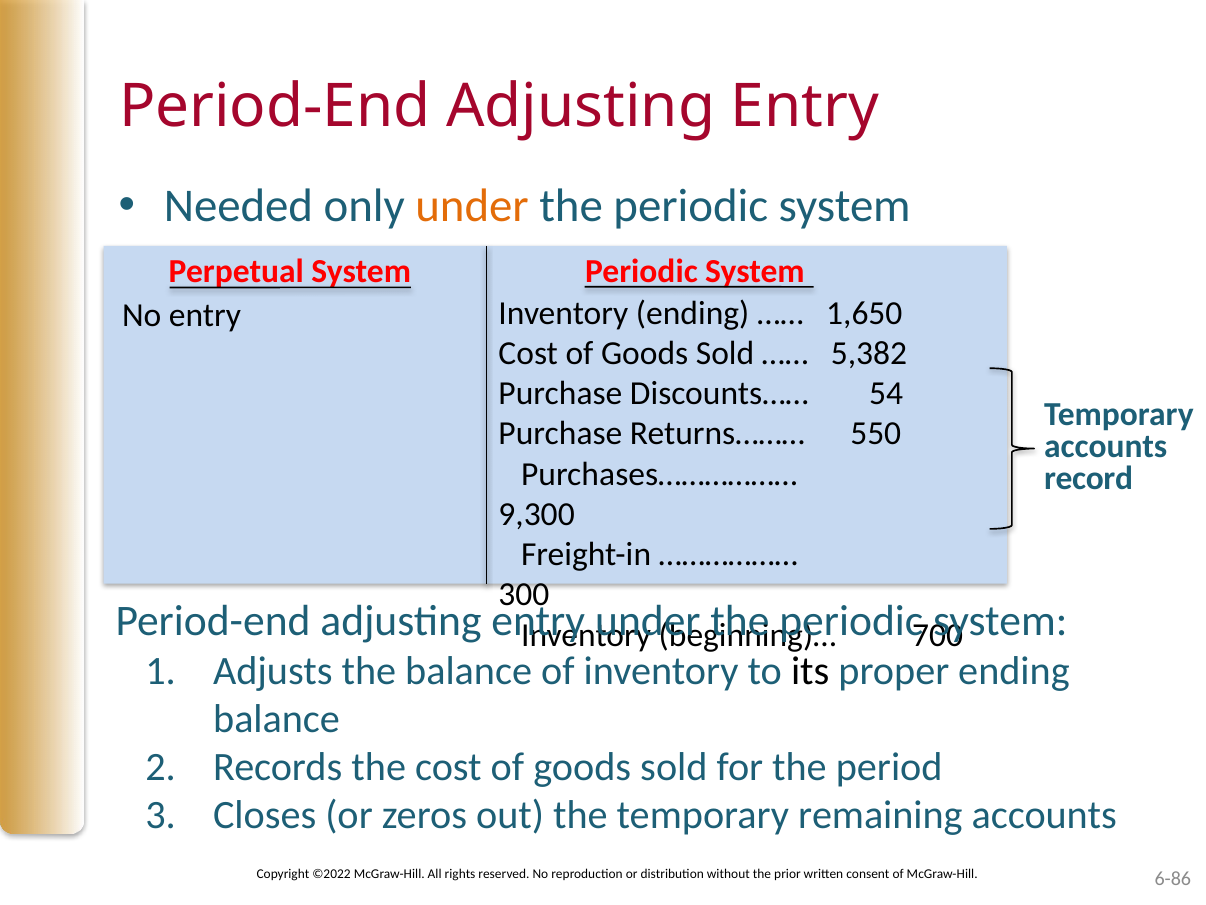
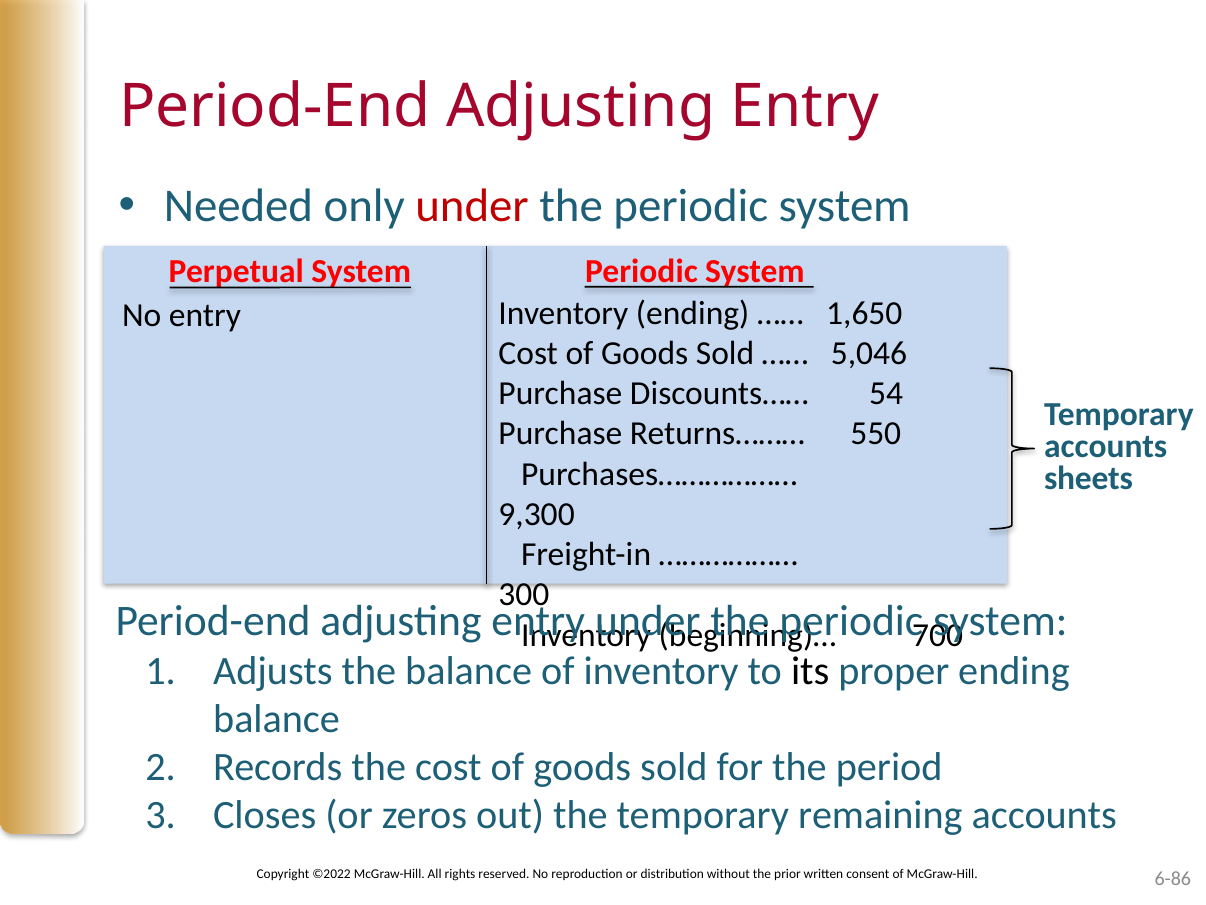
under colour: orange -> red (472, 206)
5,382: 5,382 -> 5,046 (869, 353)
record: record -> sheets (1088, 478)
